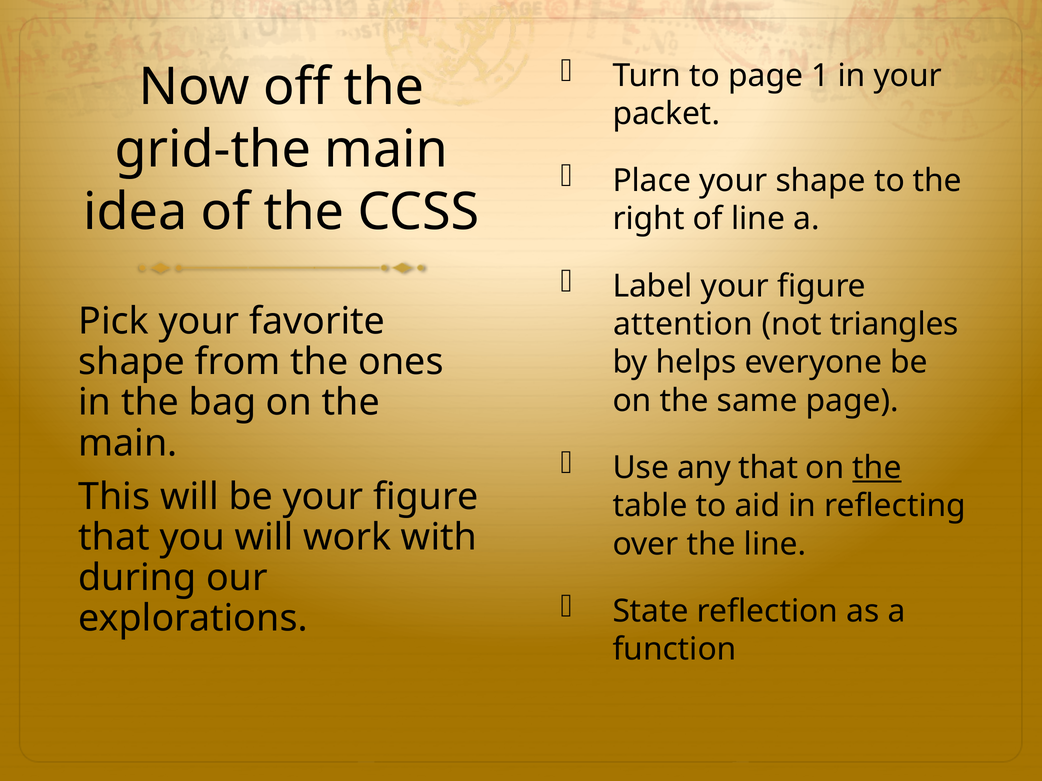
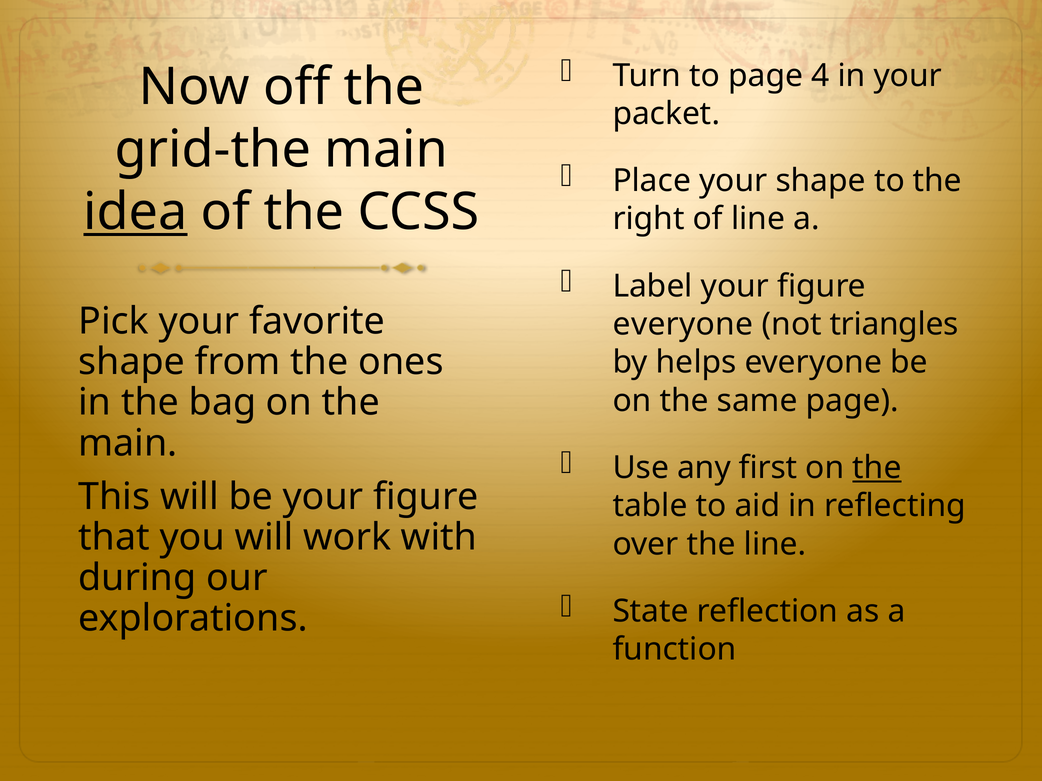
1: 1 -> 4 (820, 76)
idea underline: none -> present (135, 212)
attention: attention -> everyone (683, 324)
any that: that -> first (768, 468)
